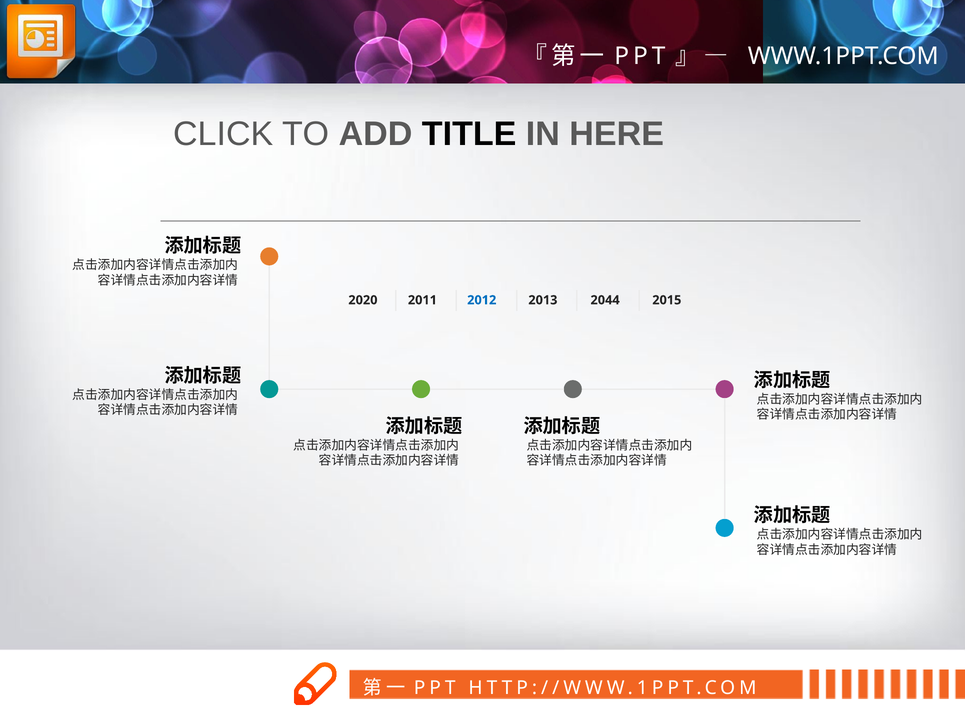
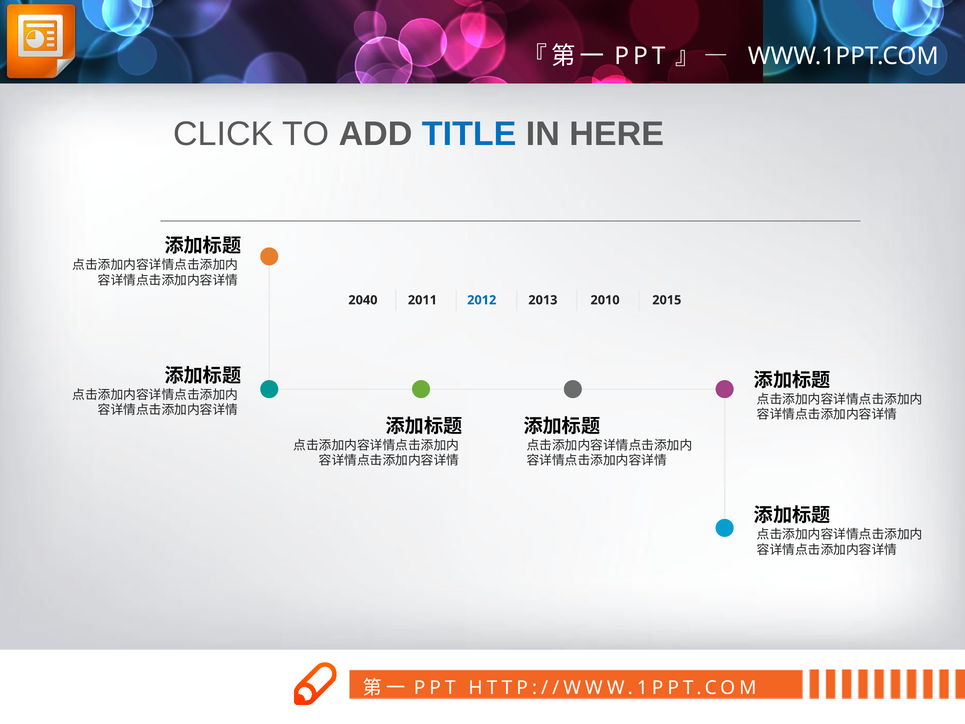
TITLE colour: black -> blue (469, 134)
2020: 2020 -> 2040 (363, 300)
2044: 2044 -> 2010 (605, 300)
